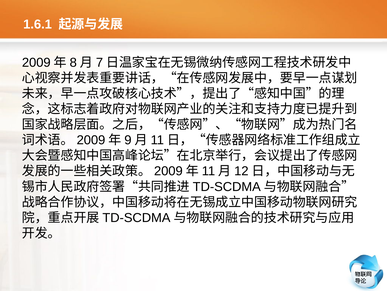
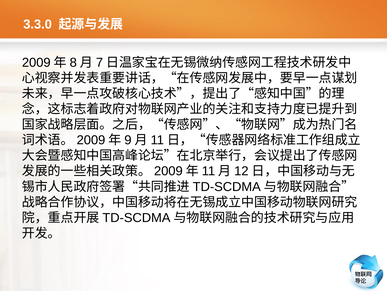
1.6.1: 1.6.1 -> 3.3.0 (38, 24)
